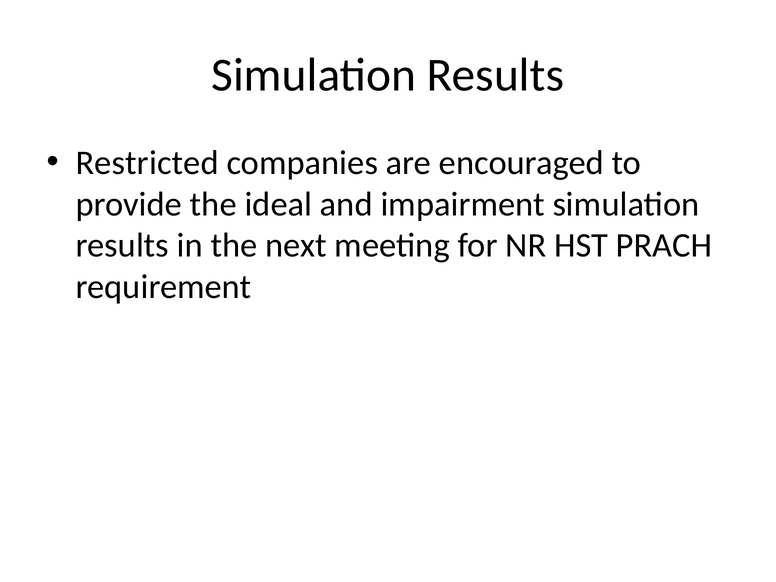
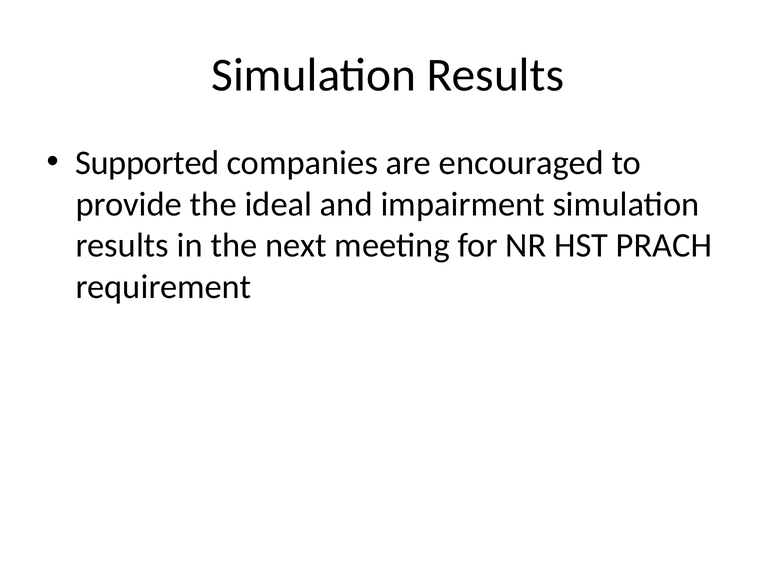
Restricted: Restricted -> Supported (147, 163)
